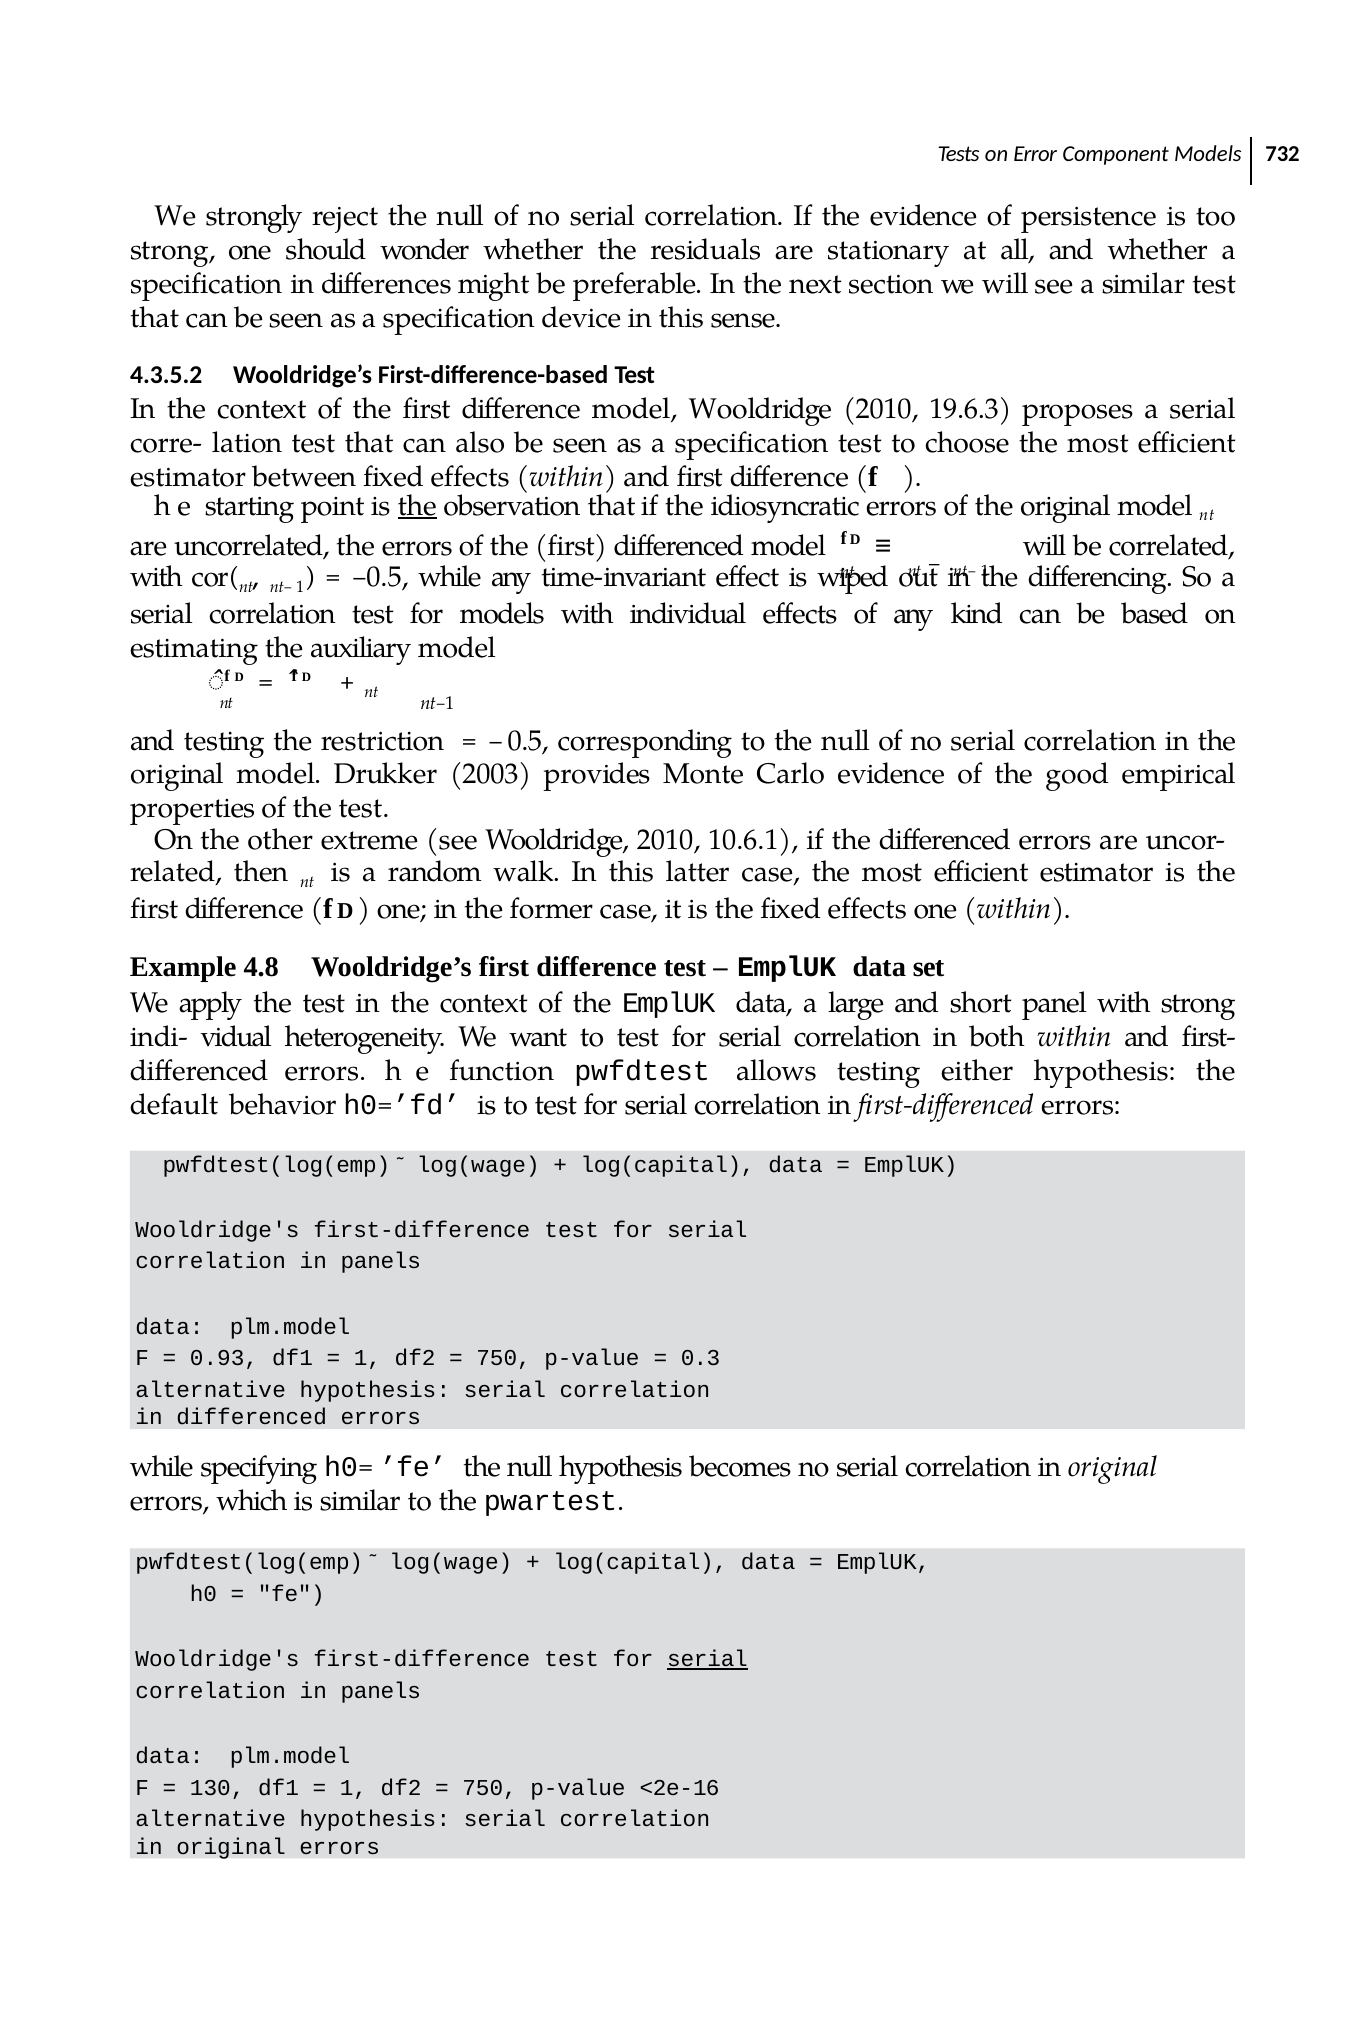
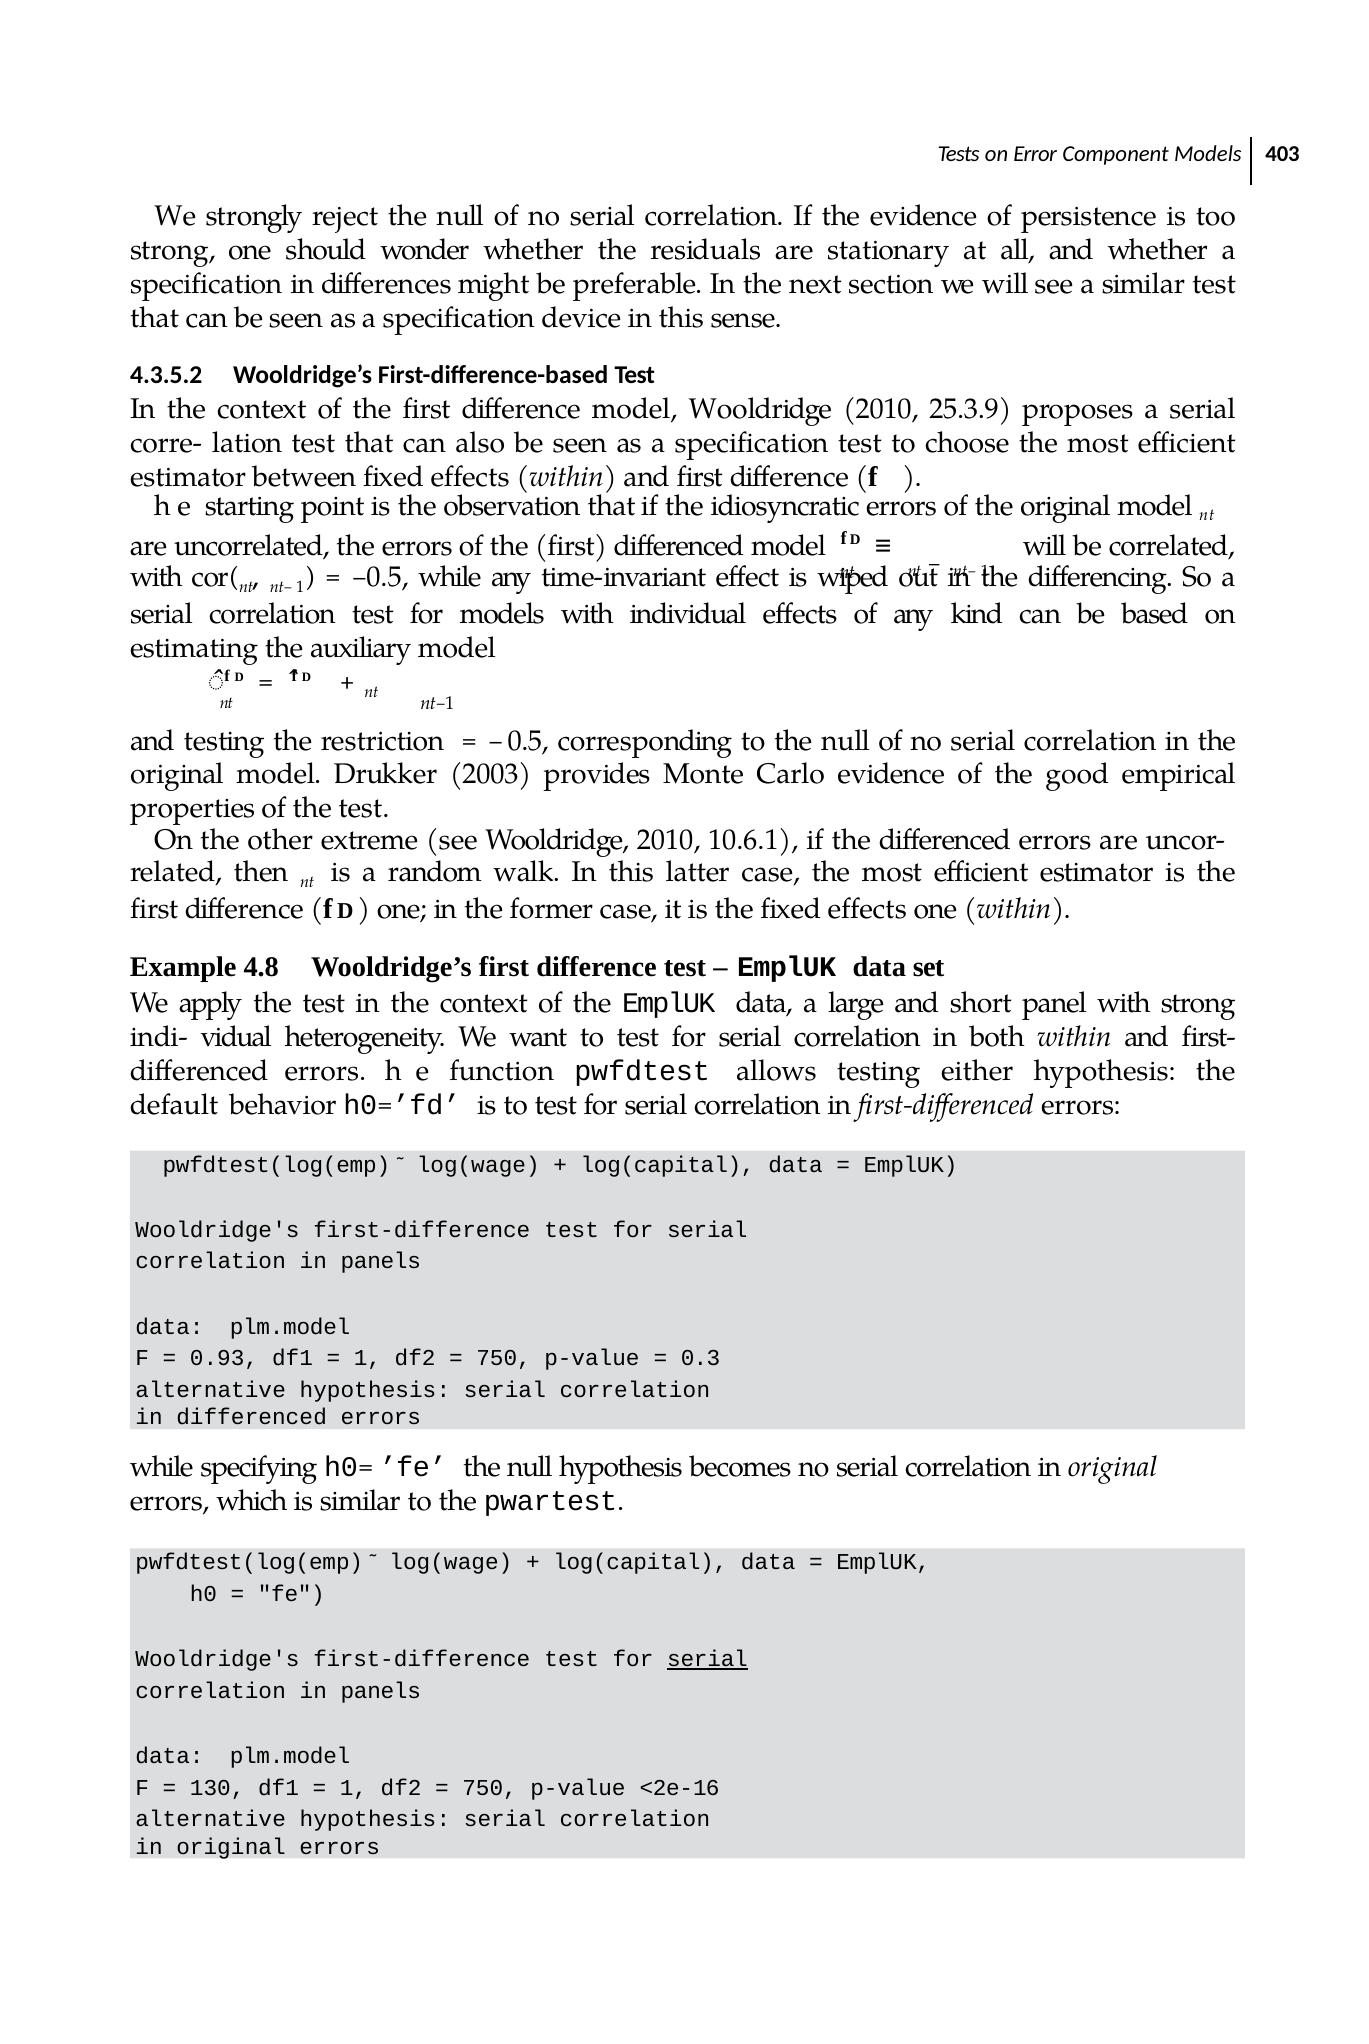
732: 732 -> 403 (1282, 154)
19.6.3: 19.6.3 -> 25.3.9 (970, 409)
the underline: present -> none (417, 506)
